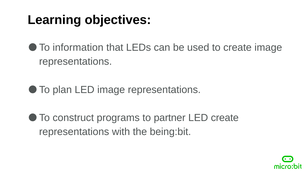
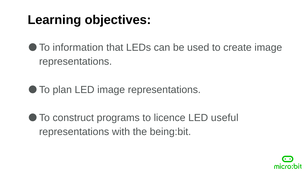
partner: partner -> licence (170, 117)
LED create: create -> useful (225, 117)
